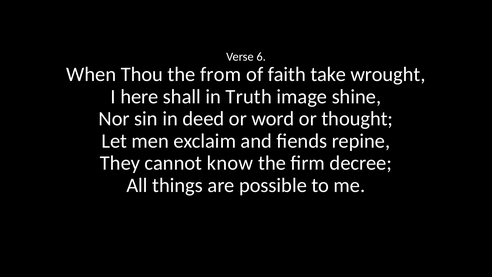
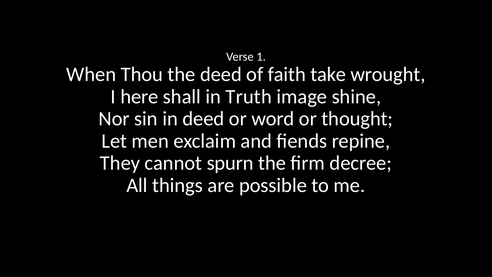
6: 6 -> 1 (261, 57)
the from: from -> deed (221, 74)
know: know -> spurn (230, 163)
